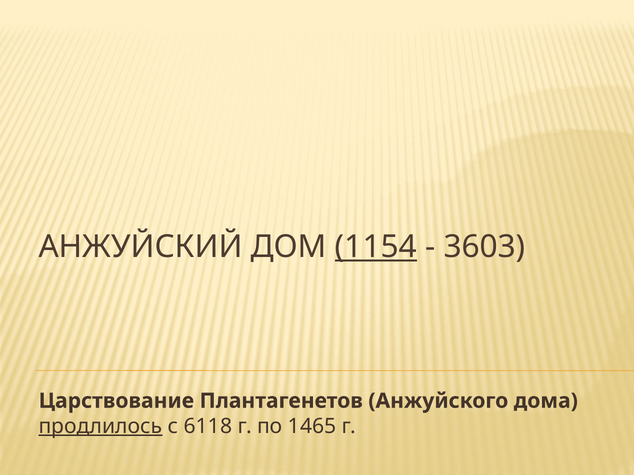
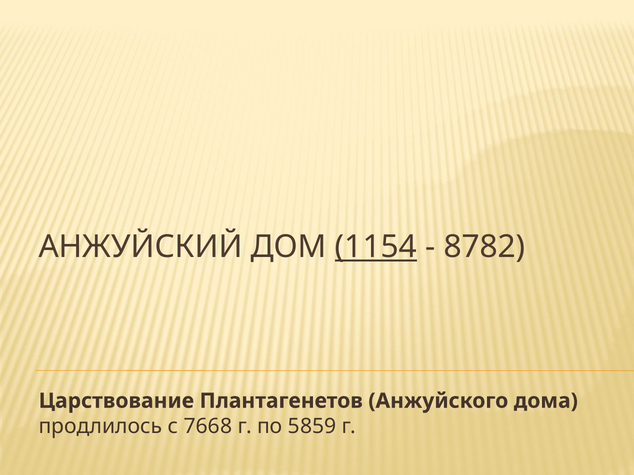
3603: 3603 -> 8782 (484, 247)
продлилось underline: present -> none (101, 427)
6118: 6118 -> 7668 (208, 427)
1465: 1465 -> 5859 (312, 427)
